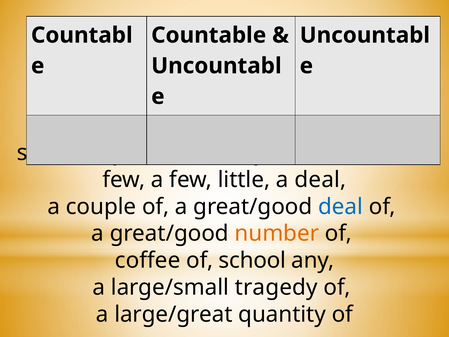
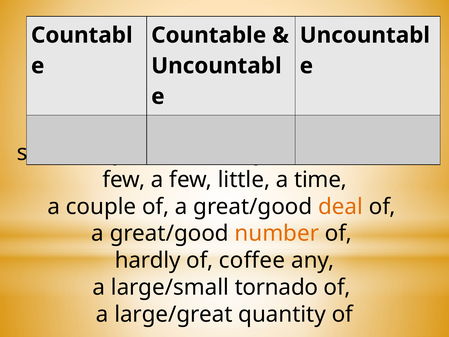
a deal: deal -> time (321, 180)
deal colour: blue -> orange (341, 206)
coffee: coffee -> hardly (148, 260)
school: school -> coffee (252, 260)
tragedy: tragedy -> tornado (276, 287)
